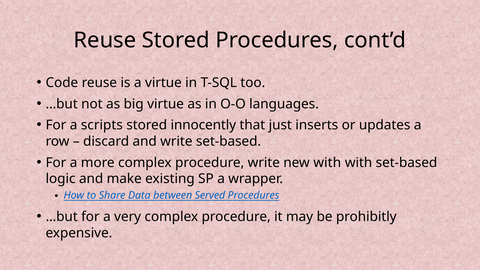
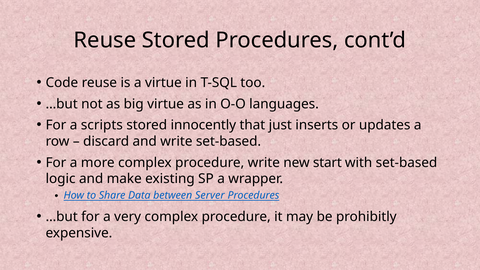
new with: with -> start (327, 163)
Served: Served -> Server (210, 195)
